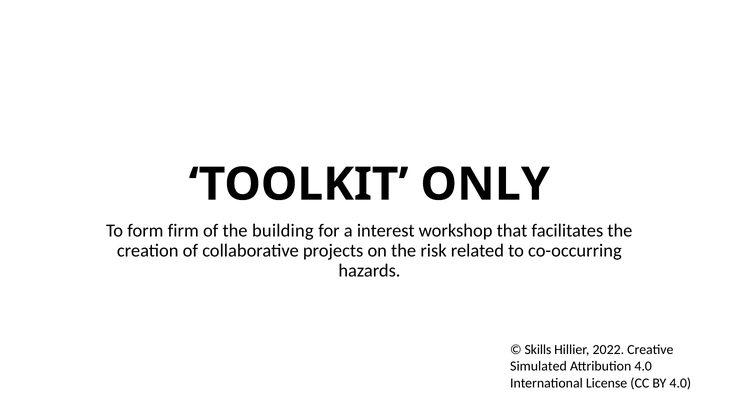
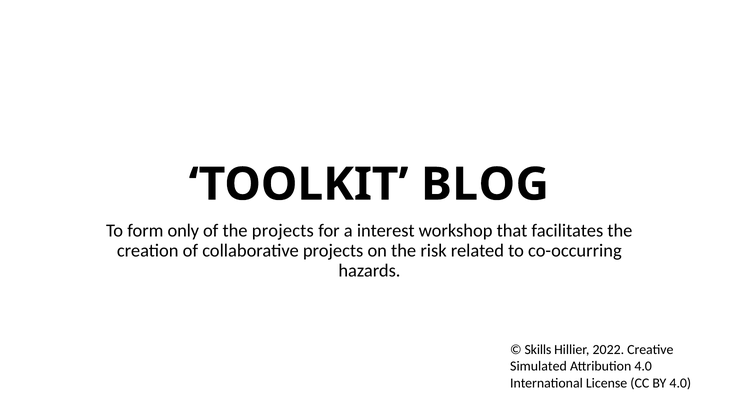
ONLY: ONLY -> BLOG (485, 185)
firm: firm -> only (183, 231)
the building: building -> projects (283, 231)
